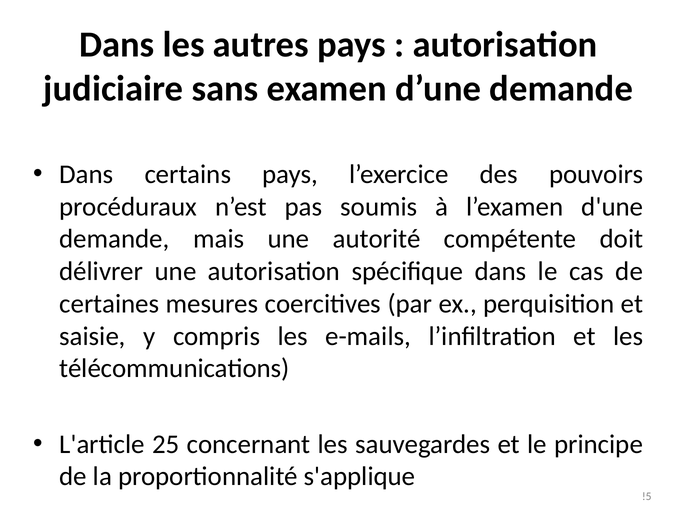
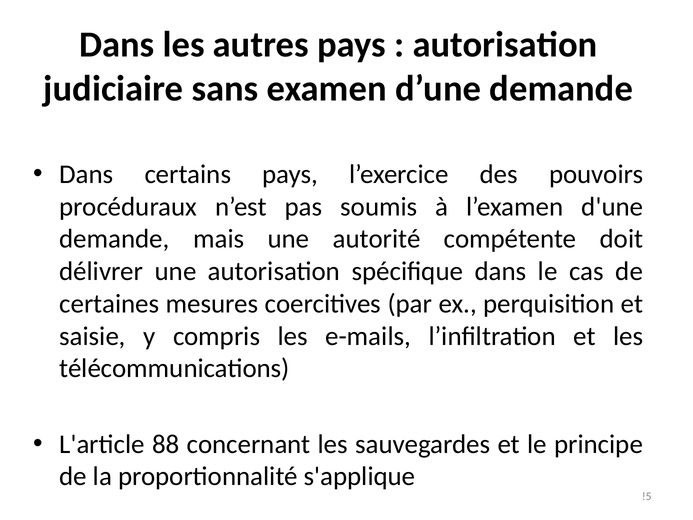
25: 25 -> 88 (166, 444)
